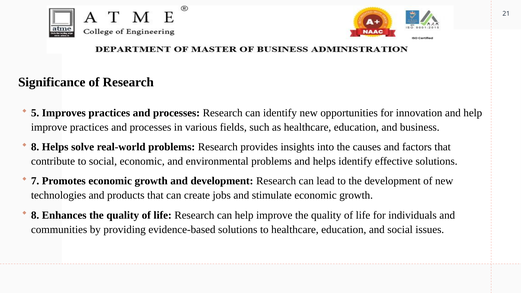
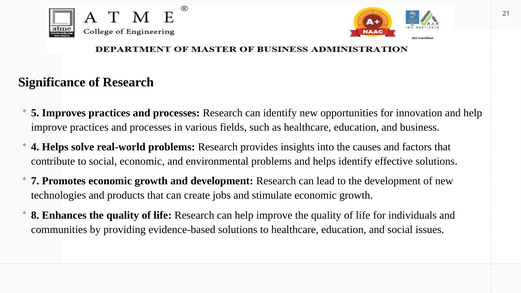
8: 8 -> 4 (35, 147)
